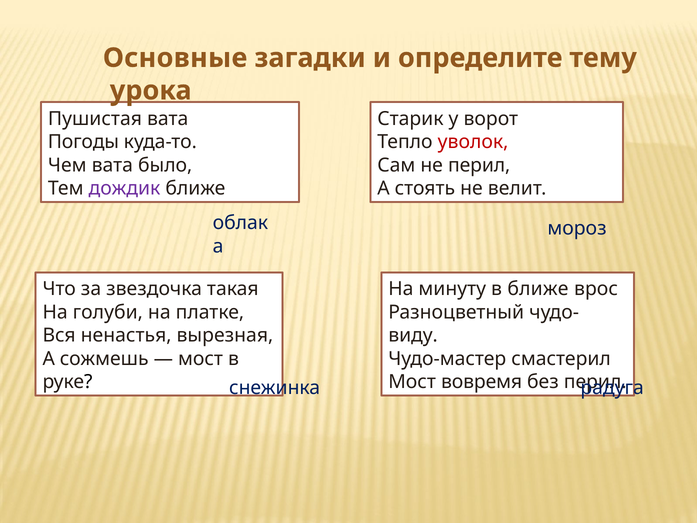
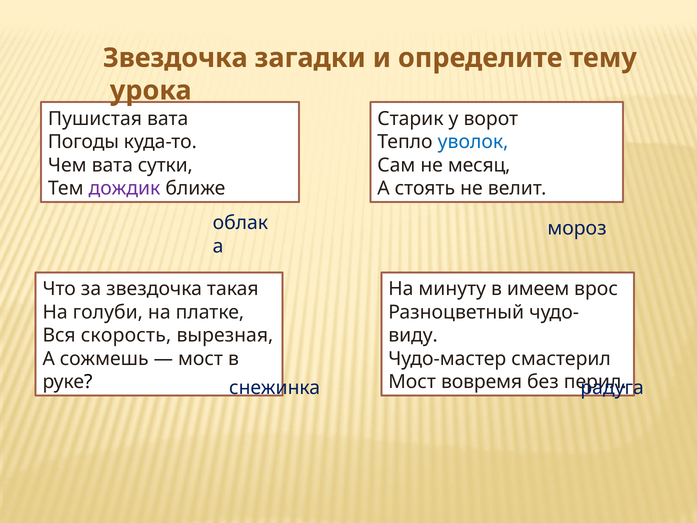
Основные: Основные -> Звездочка (175, 58)
уволок colour: red -> blue (473, 142)
было: было -> сутки (165, 165)
не перил: перил -> месяц (479, 165)
в ближе: ближе -> имеем (538, 289)
ненастья: ненастья -> скорость (126, 335)
